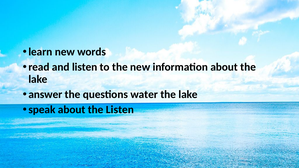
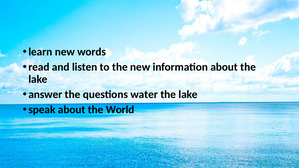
the Listen: Listen -> World (120, 110)
